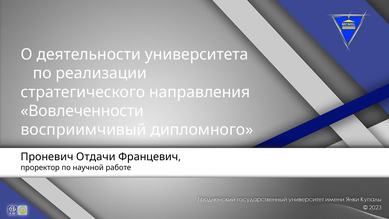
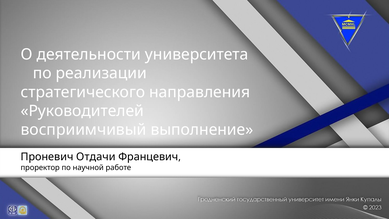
Вовлеченности: Вовлеченности -> Руководителей (82, 111)
дипломного: дипломного -> выполнение (202, 130)
